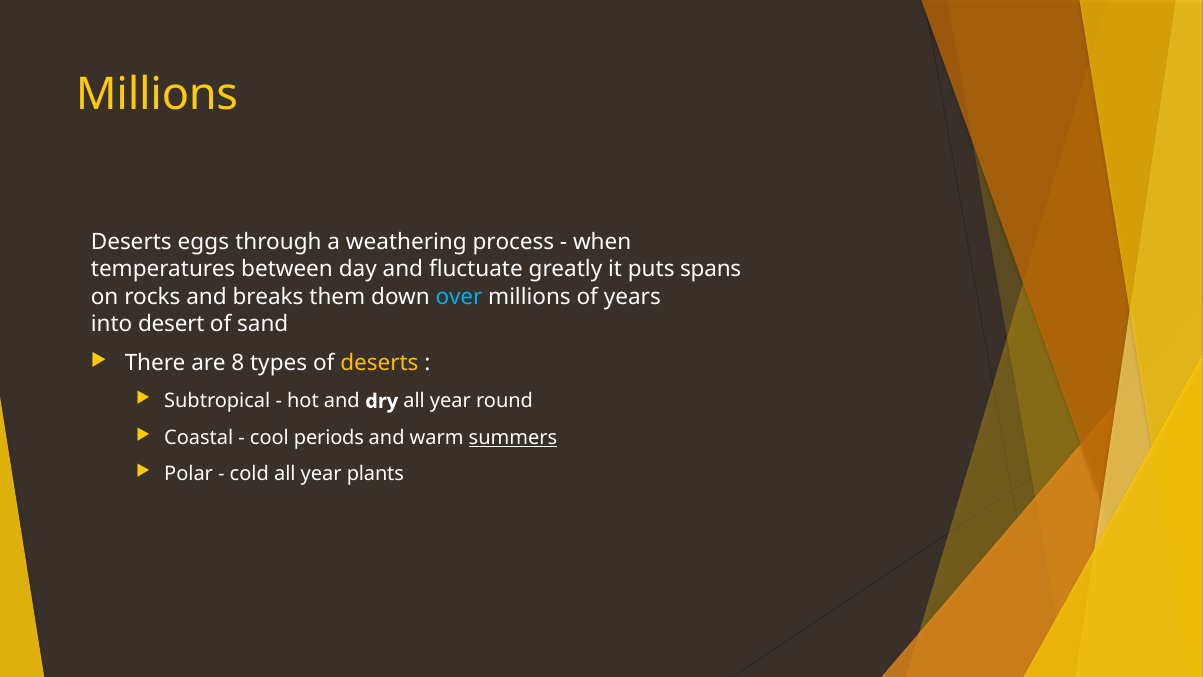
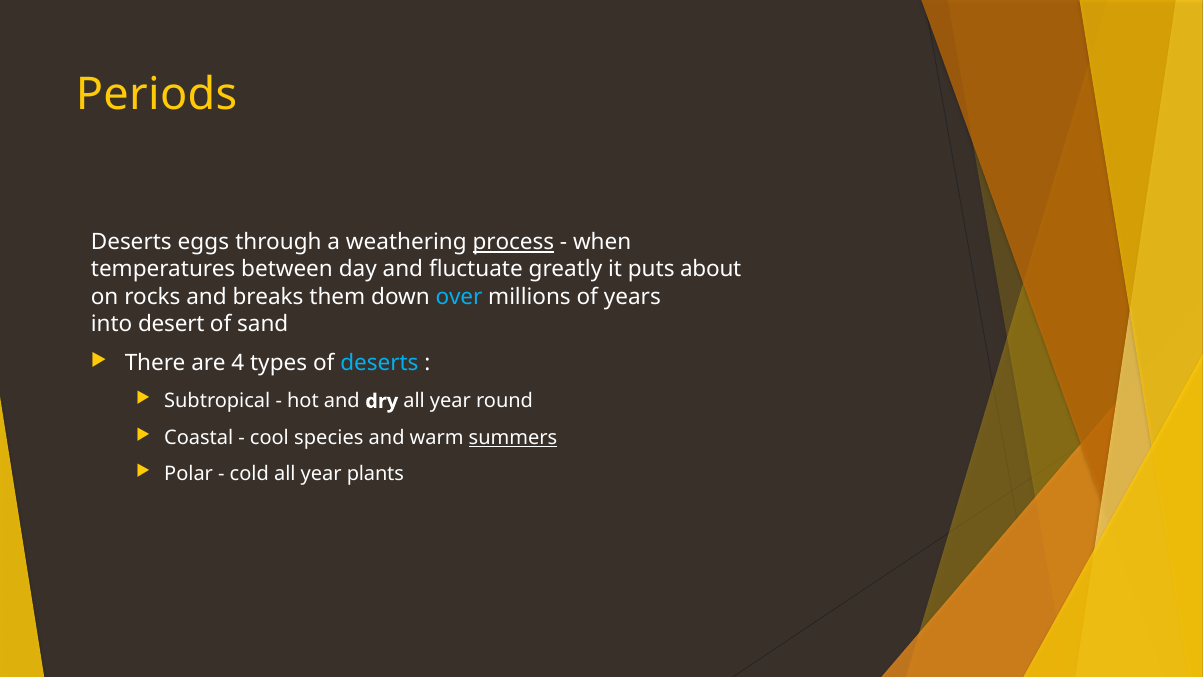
Millions: Millions -> Periods (157, 95)
process underline: none -> present (513, 242)
spans: spans -> about (711, 269)
8: 8 -> 4 (238, 363)
deserts colour: yellow -> light blue (379, 363)
periods: periods -> species (329, 438)
